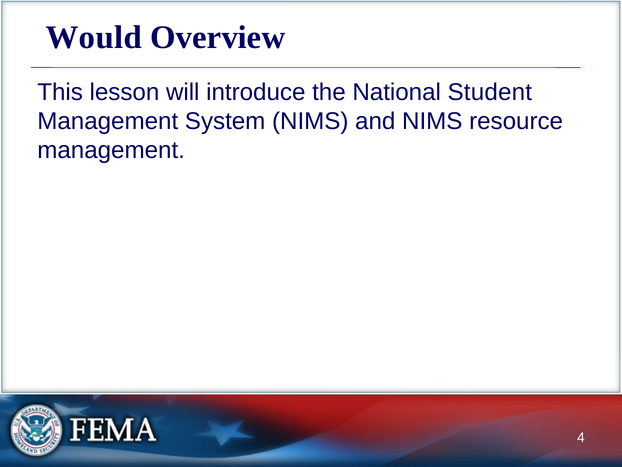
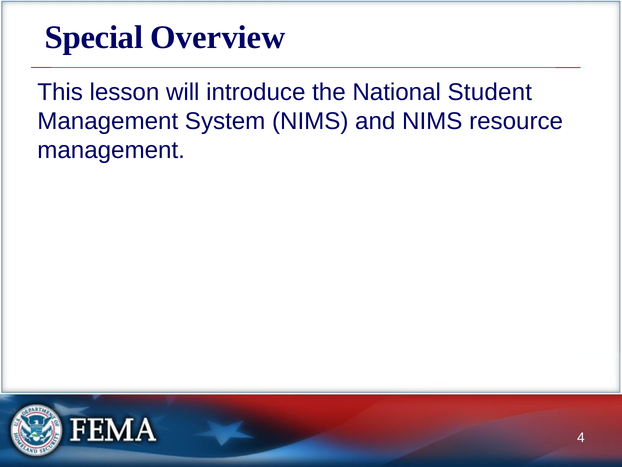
Would: Would -> Special (94, 38)
